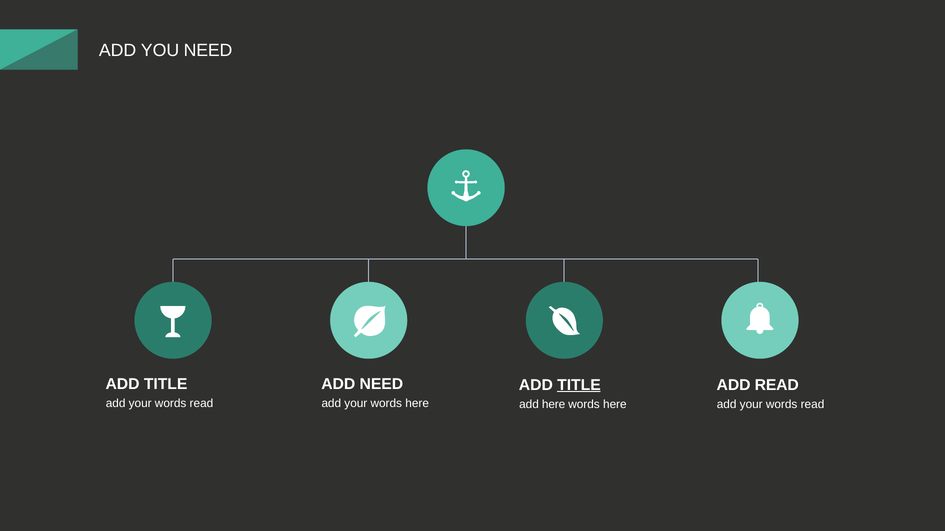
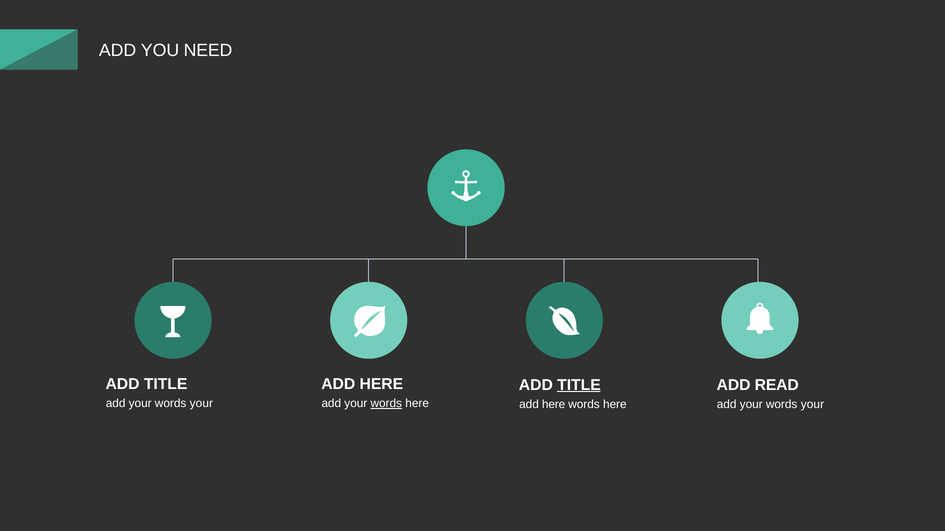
NEED: NEED -> HERE (381, 384)
read: read -> your (201, 404)
words underline: none -> present (386, 404)
read: read -> your (812, 405)
